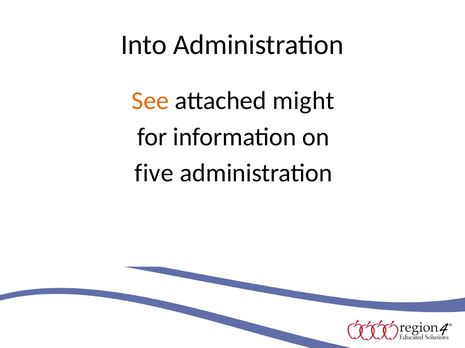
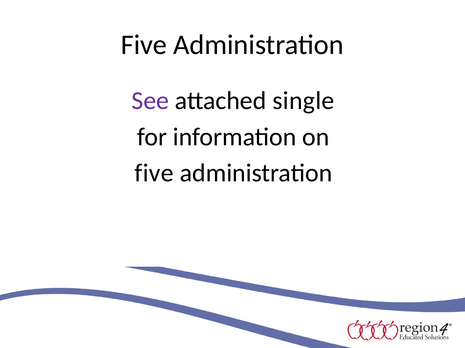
Into: Into -> Five (144, 45)
See colour: orange -> purple (150, 101)
might: might -> single (304, 101)
